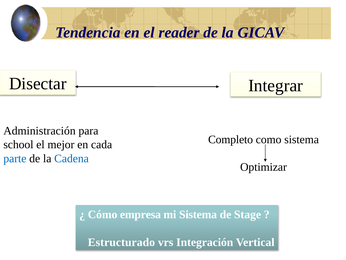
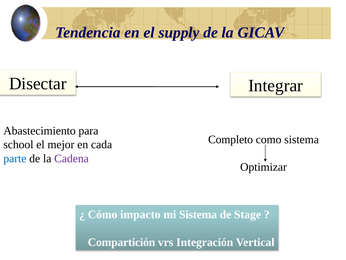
reader: reader -> supply (179, 33)
Administración: Administración -> Abastecimiento (40, 131)
Cadena colour: blue -> purple (72, 158)
empresa: empresa -> impacto (140, 214)
Estructurado: Estructurado -> Compartición (122, 242)
